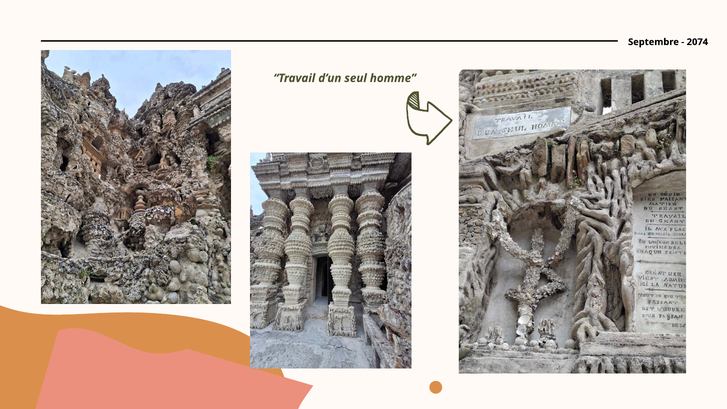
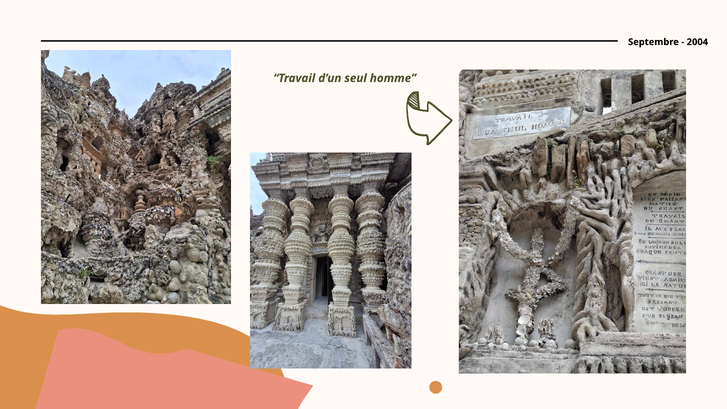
2074: 2074 -> 2004 (697, 42)
